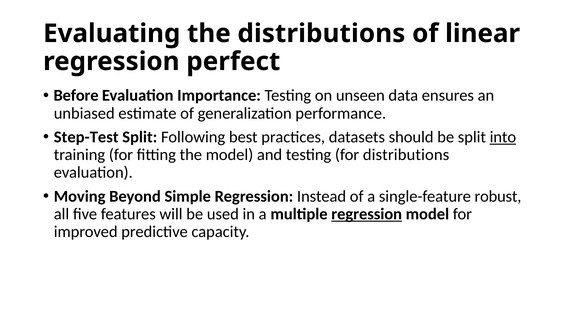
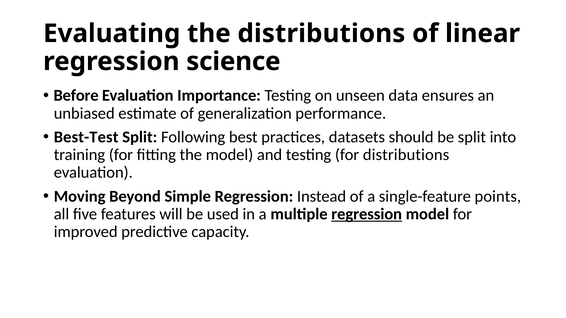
perfect: perfect -> science (233, 62)
Step-Test: Step-Test -> Best-Test (86, 137)
into underline: present -> none (503, 137)
robust: robust -> points (498, 196)
